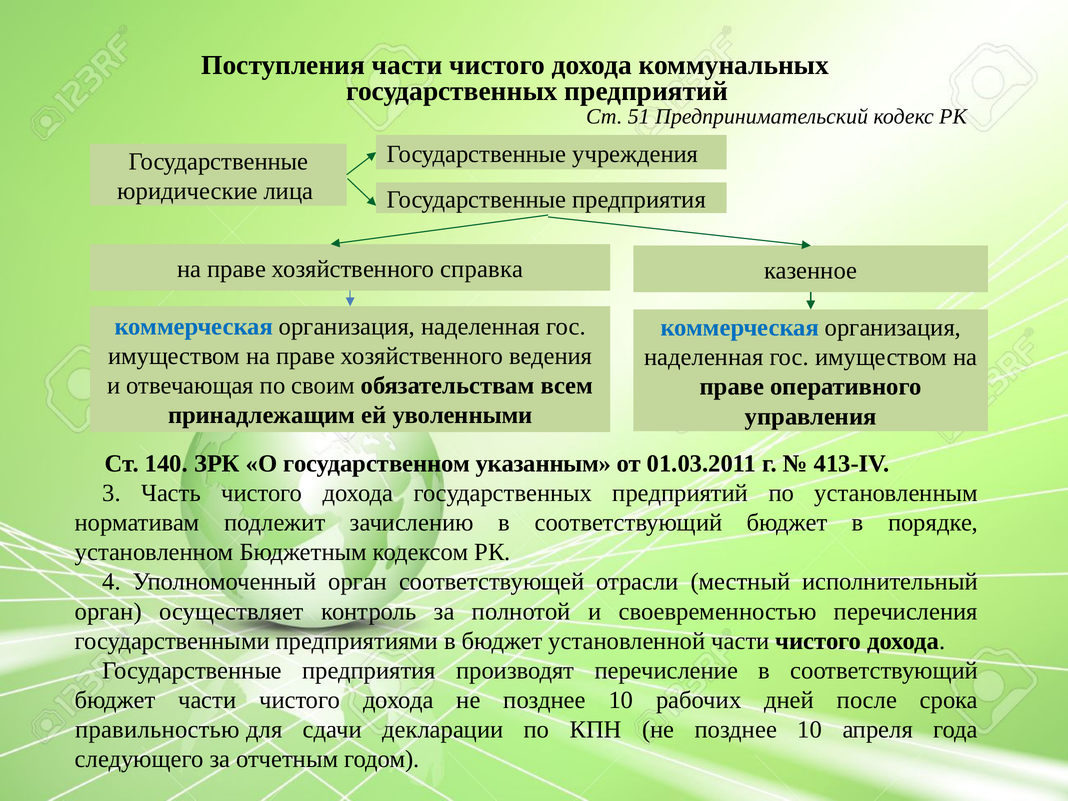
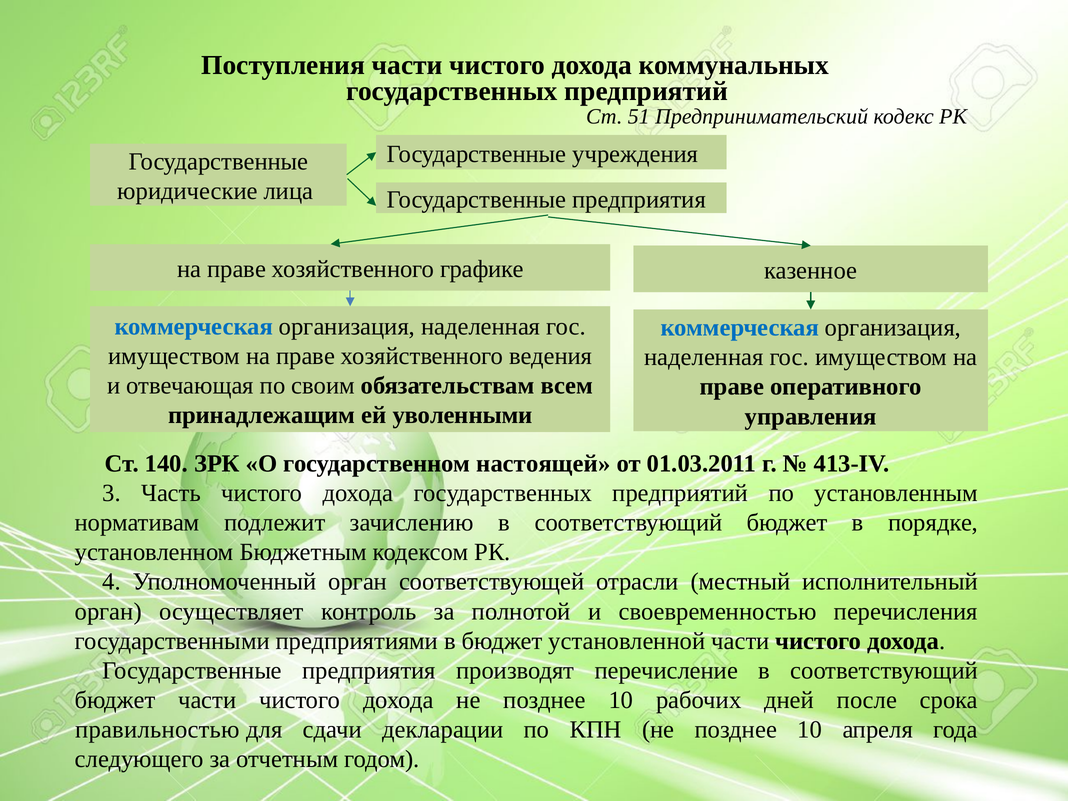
справка: справка -> графике (482, 269)
указанным: указанным -> настоящей (543, 464)
